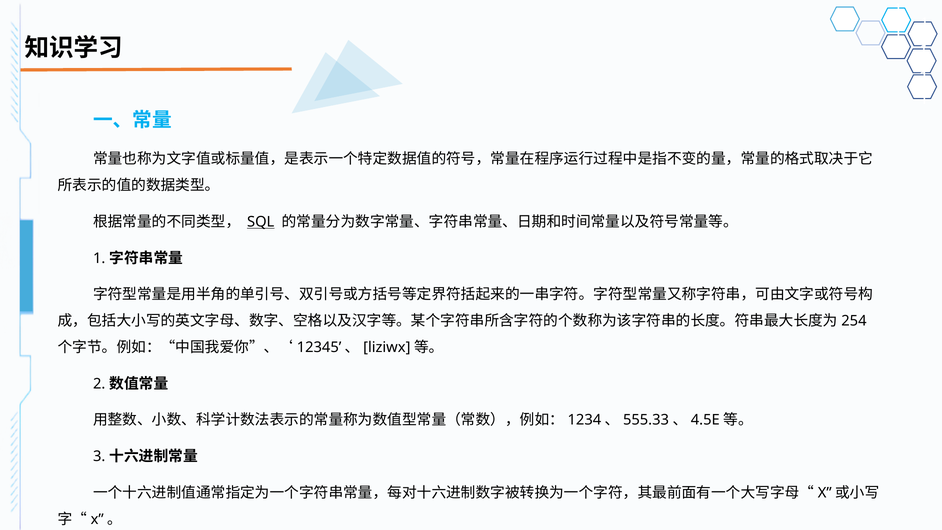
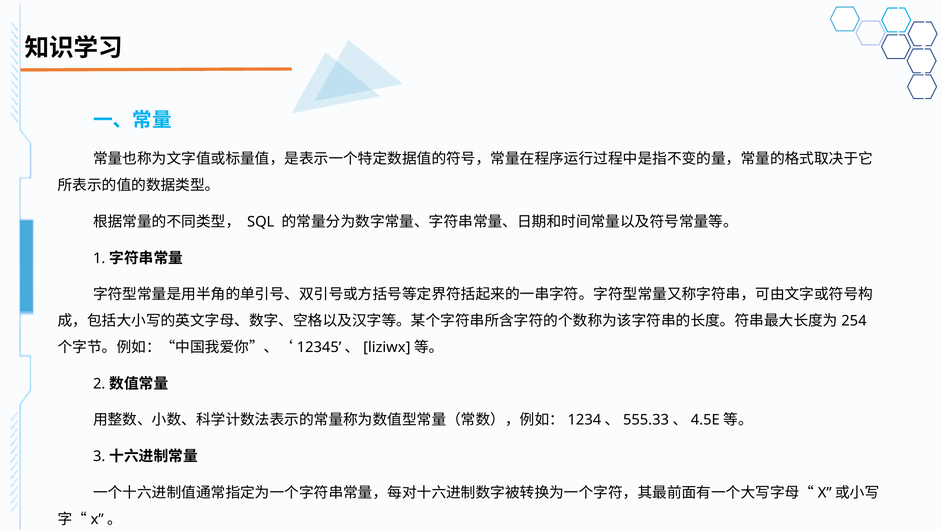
SQL underline: present -> none (261, 222)
